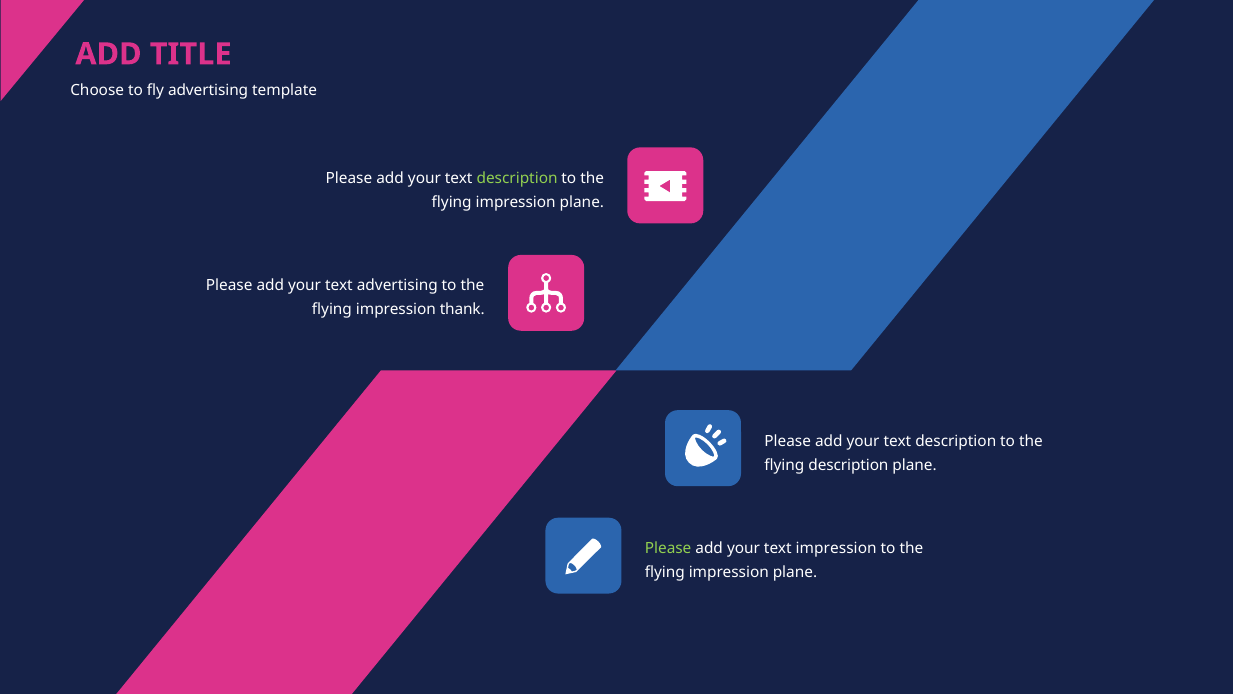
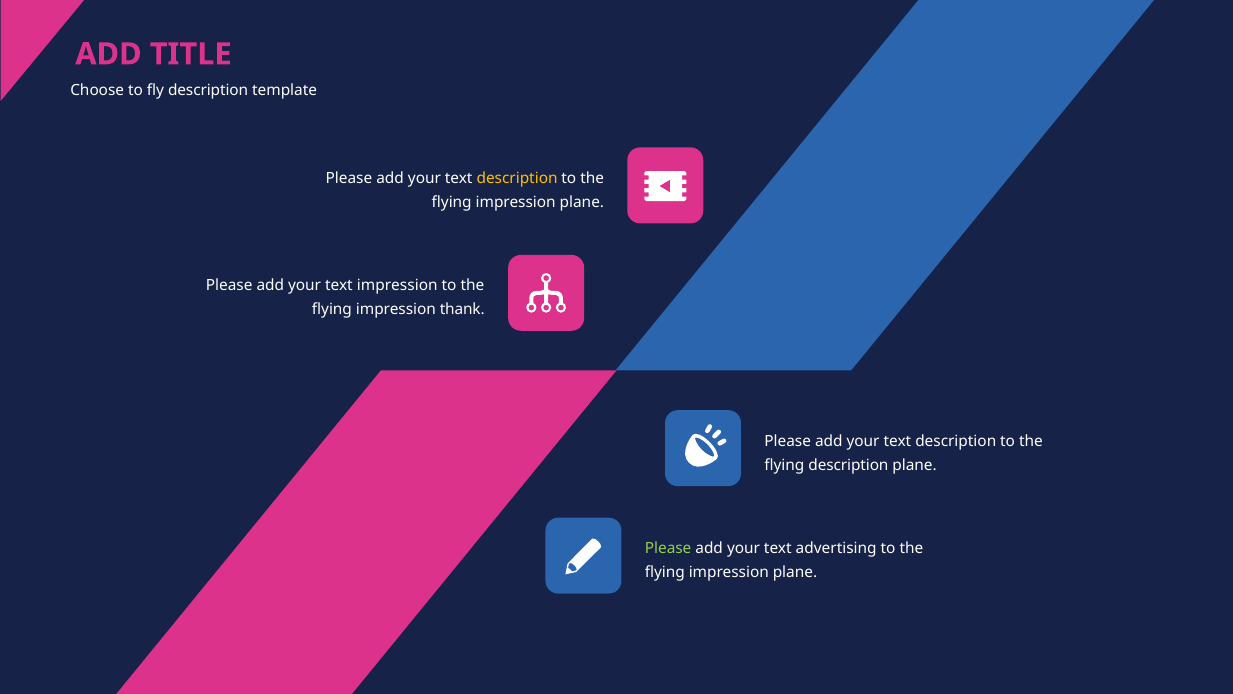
fly advertising: advertising -> description (208, 90)
description colour: light green -> yellow (517, 178)
text advertising: advertising -> impression (397, 285)
text impression: impression -> advertising (836, 548)
